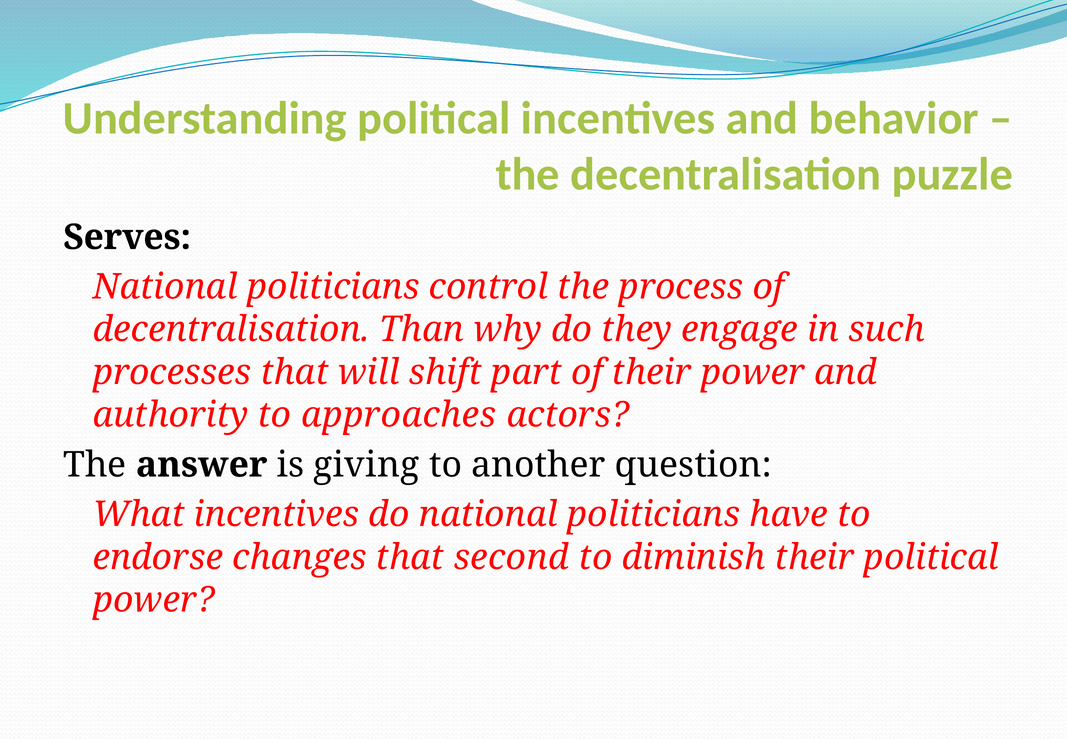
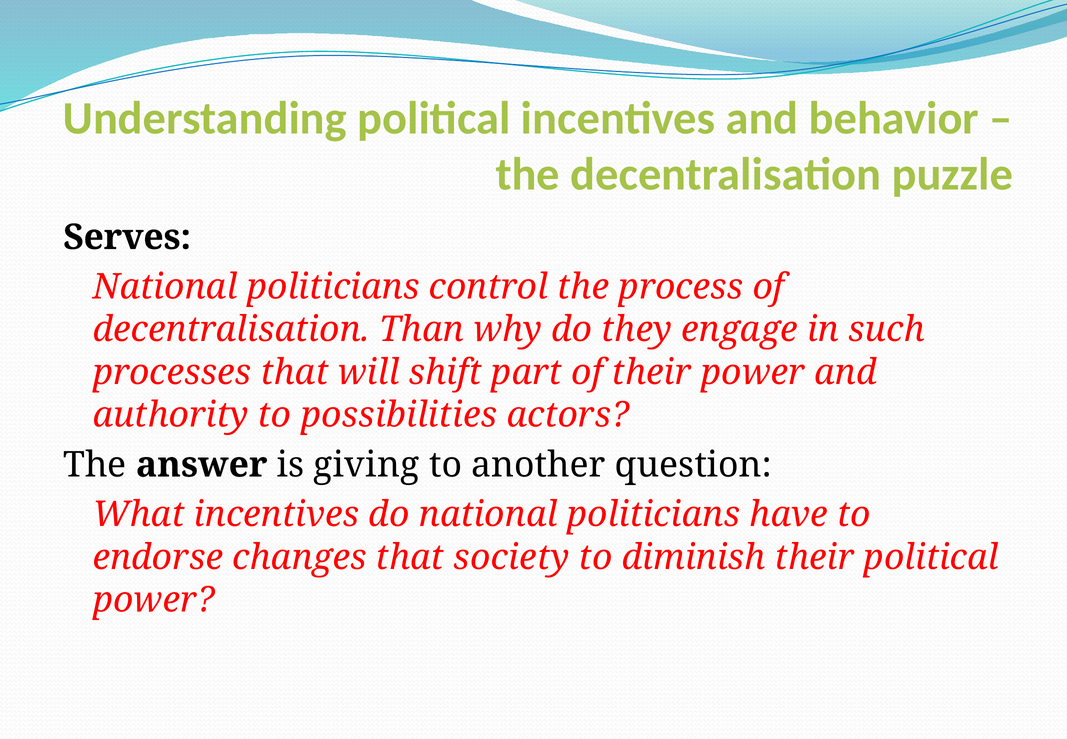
approaches: approaches -> possibilities (399, 415)
second: second -> society (511, 557)
